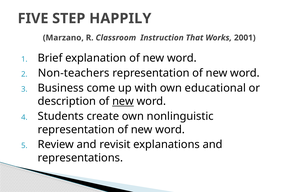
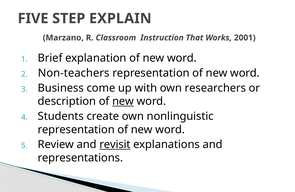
HAPPILY: HAPPILY -> EXPLAIN (120, 18)
educational: educational -> researchers (215, 88)
revisit underline: none -> present (115, 144)
